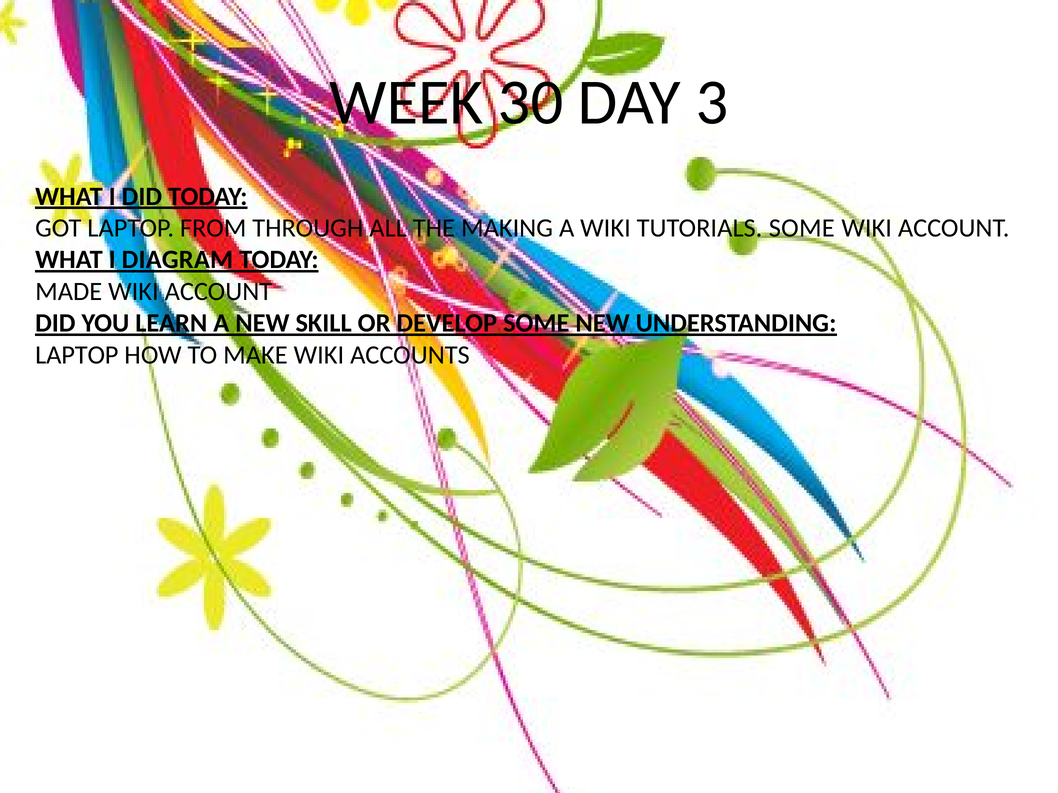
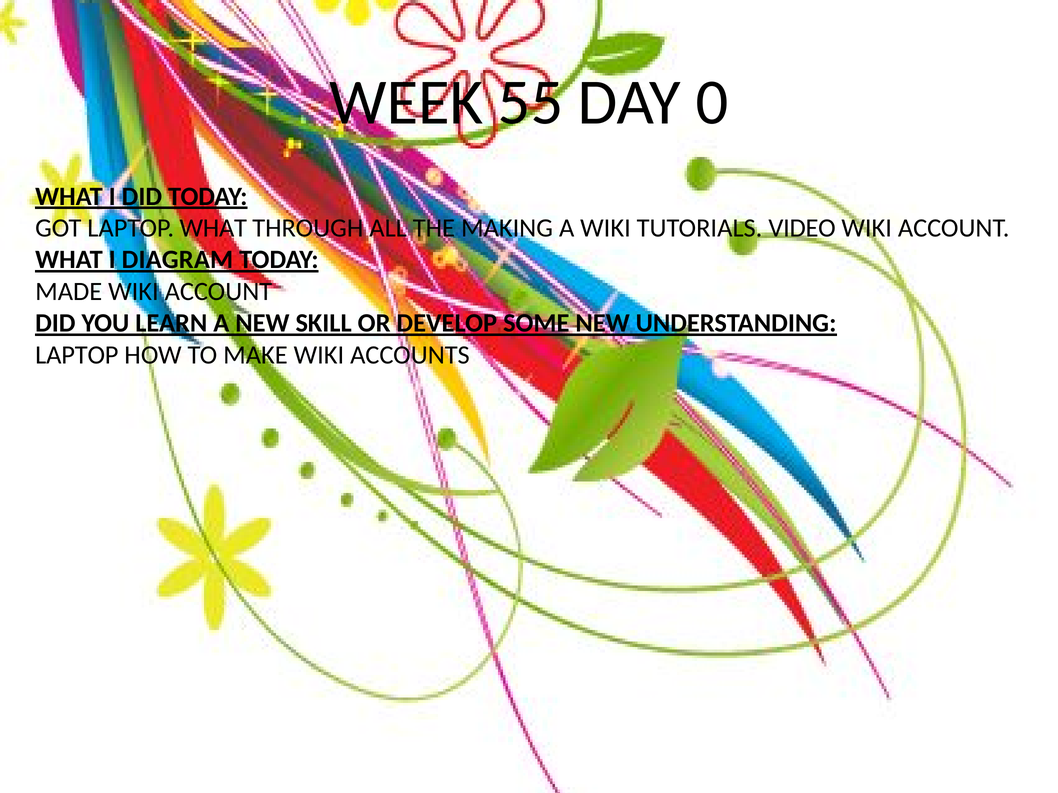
30: 30 -> 55 (531, 102)
3: 3 -> 0 (712, 102)
LAPTOP FROM: FROM -> WHAT (213, 228)
TUTORIALS SOME: SOME -> VIDEO (802, 228)
